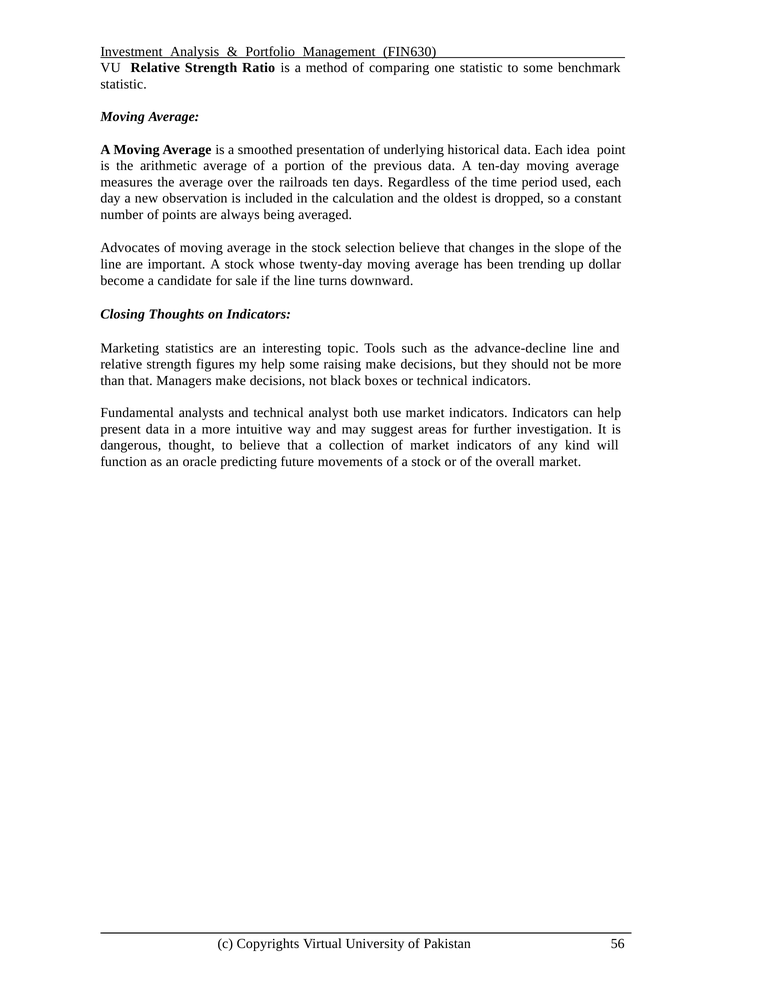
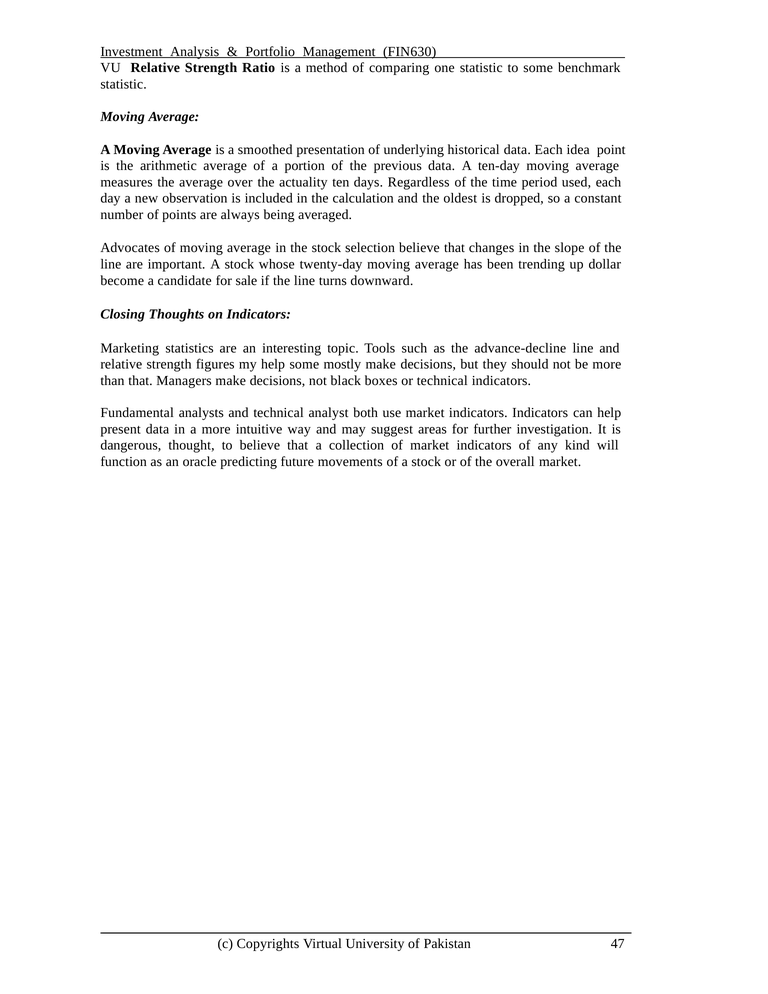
railroads: railroads -> actuality (303, 182)
raising: raising -> mostly (342, 364)
56: 56 -> 47 (618, 943)
